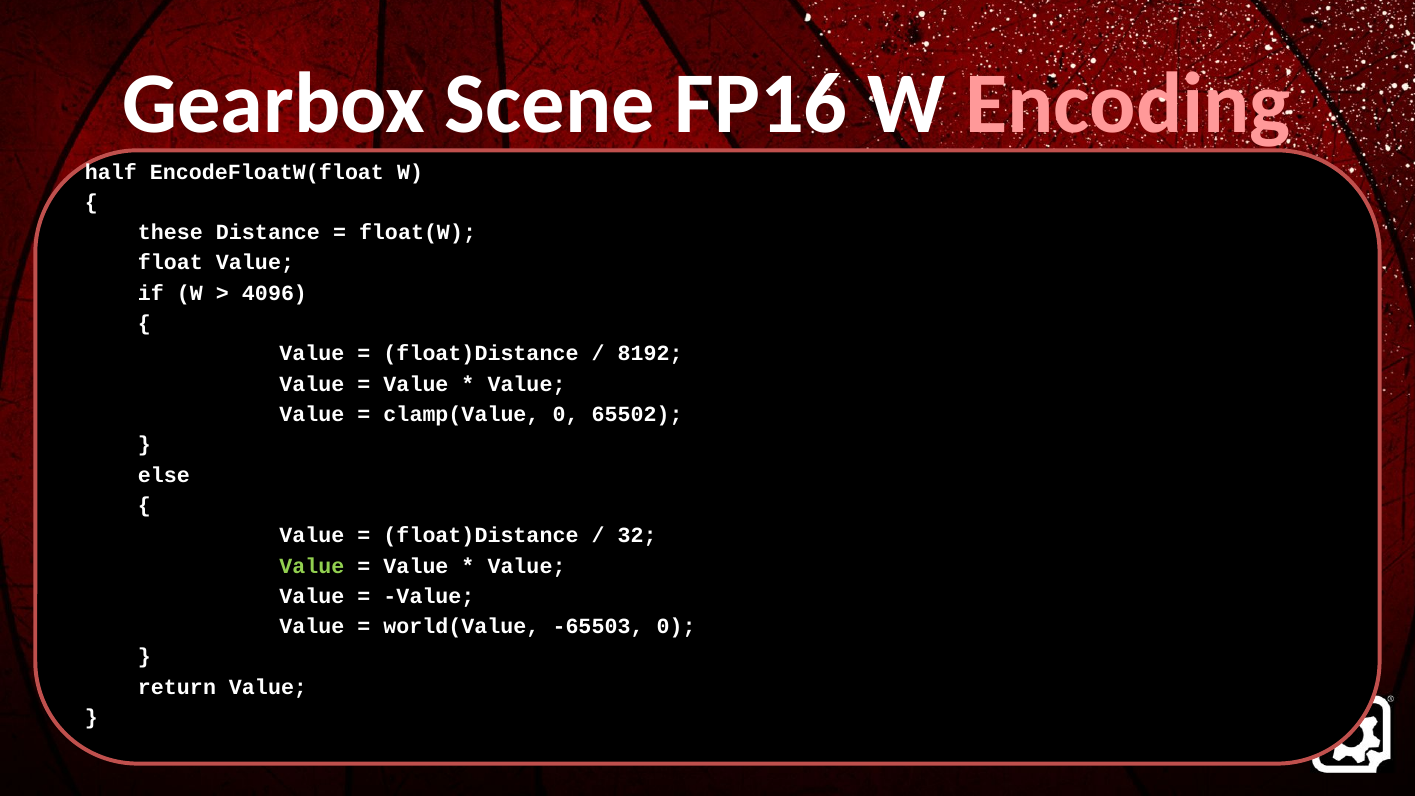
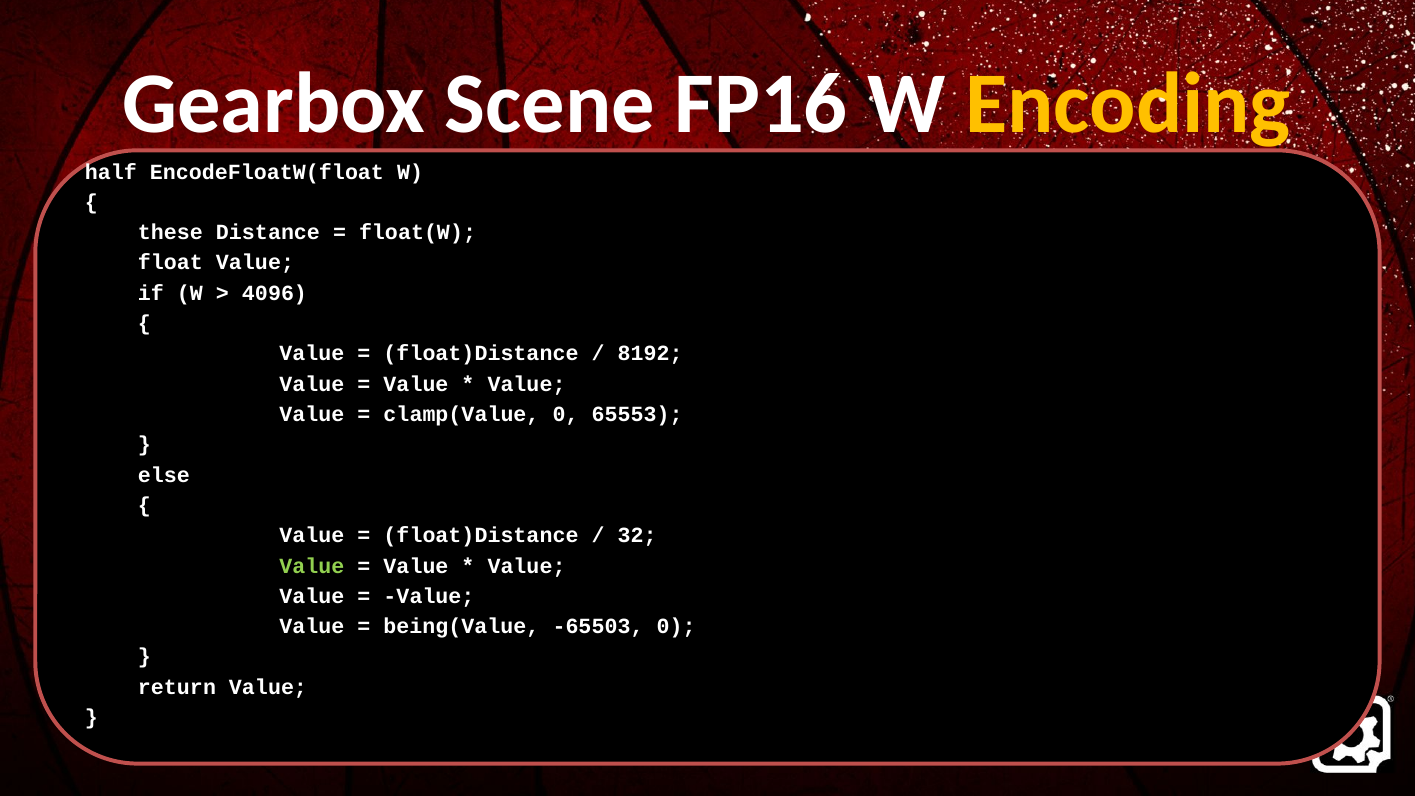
Encoding colour: pink -> yellow (1128, 104)
65502: 65502 -> 65553 (637, 414)
world(Value: world(Value -> being(Value (461, 626)
